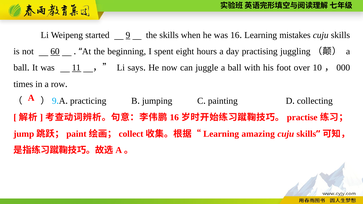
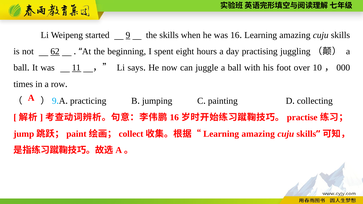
mistakes: mistakes -> amazing (295, 35)
60: 60 -> 62 (55, 51)
